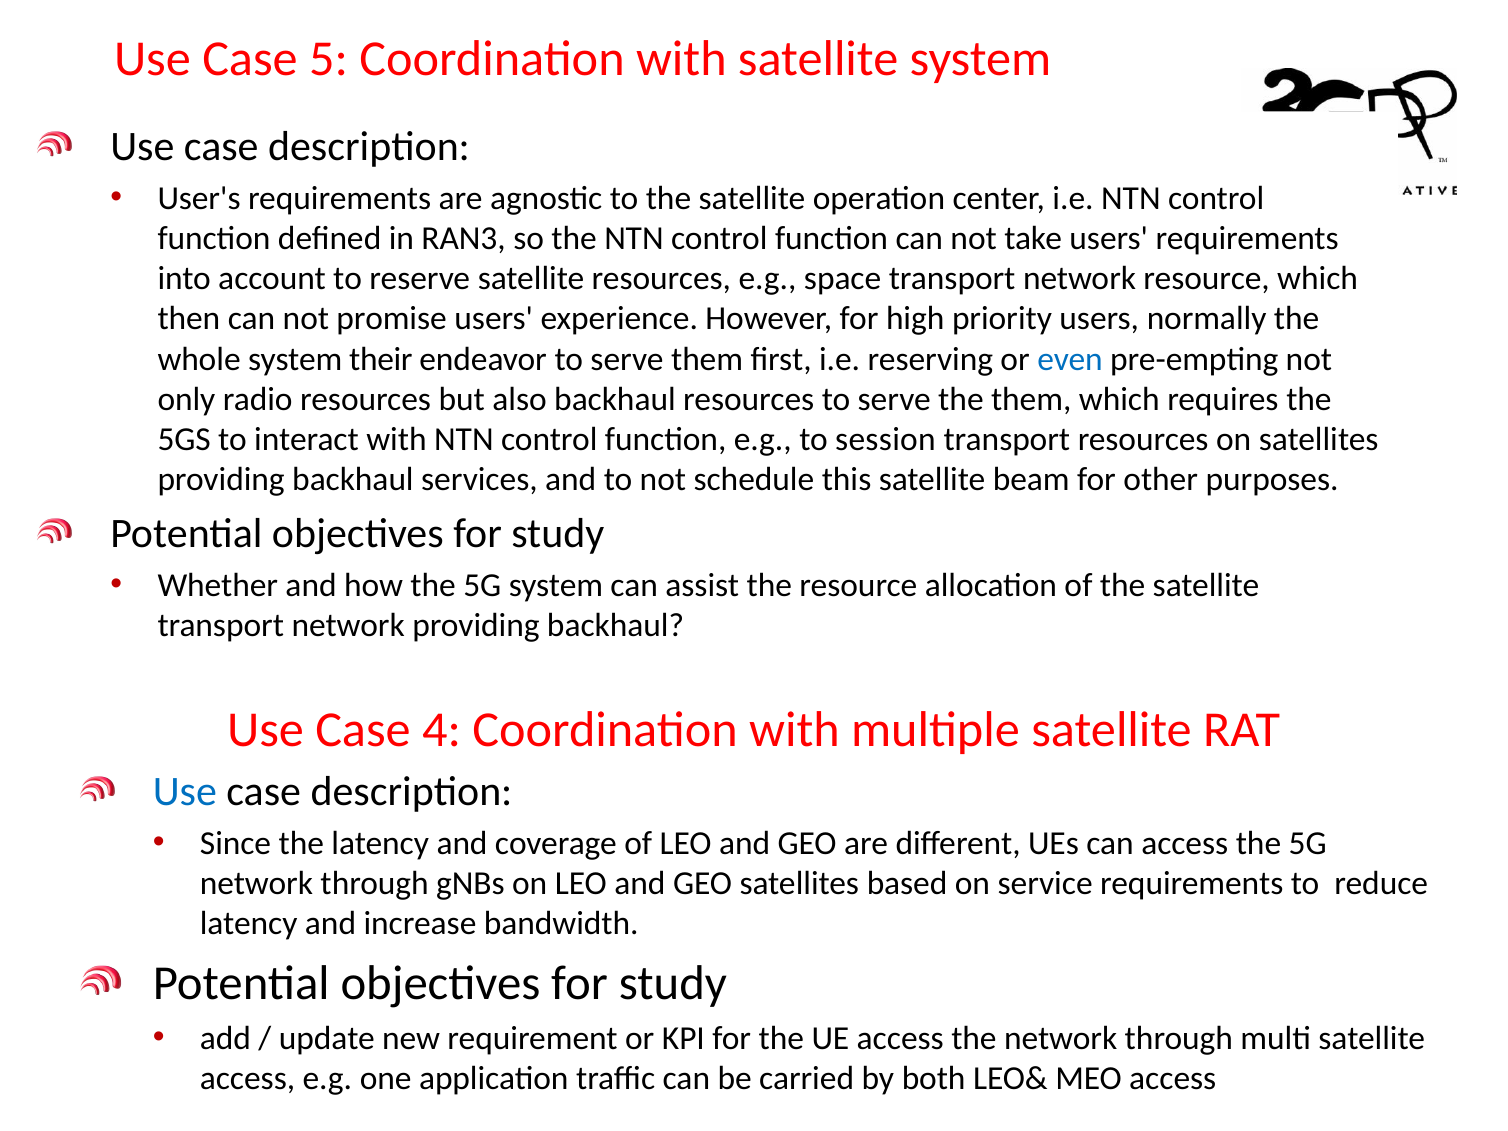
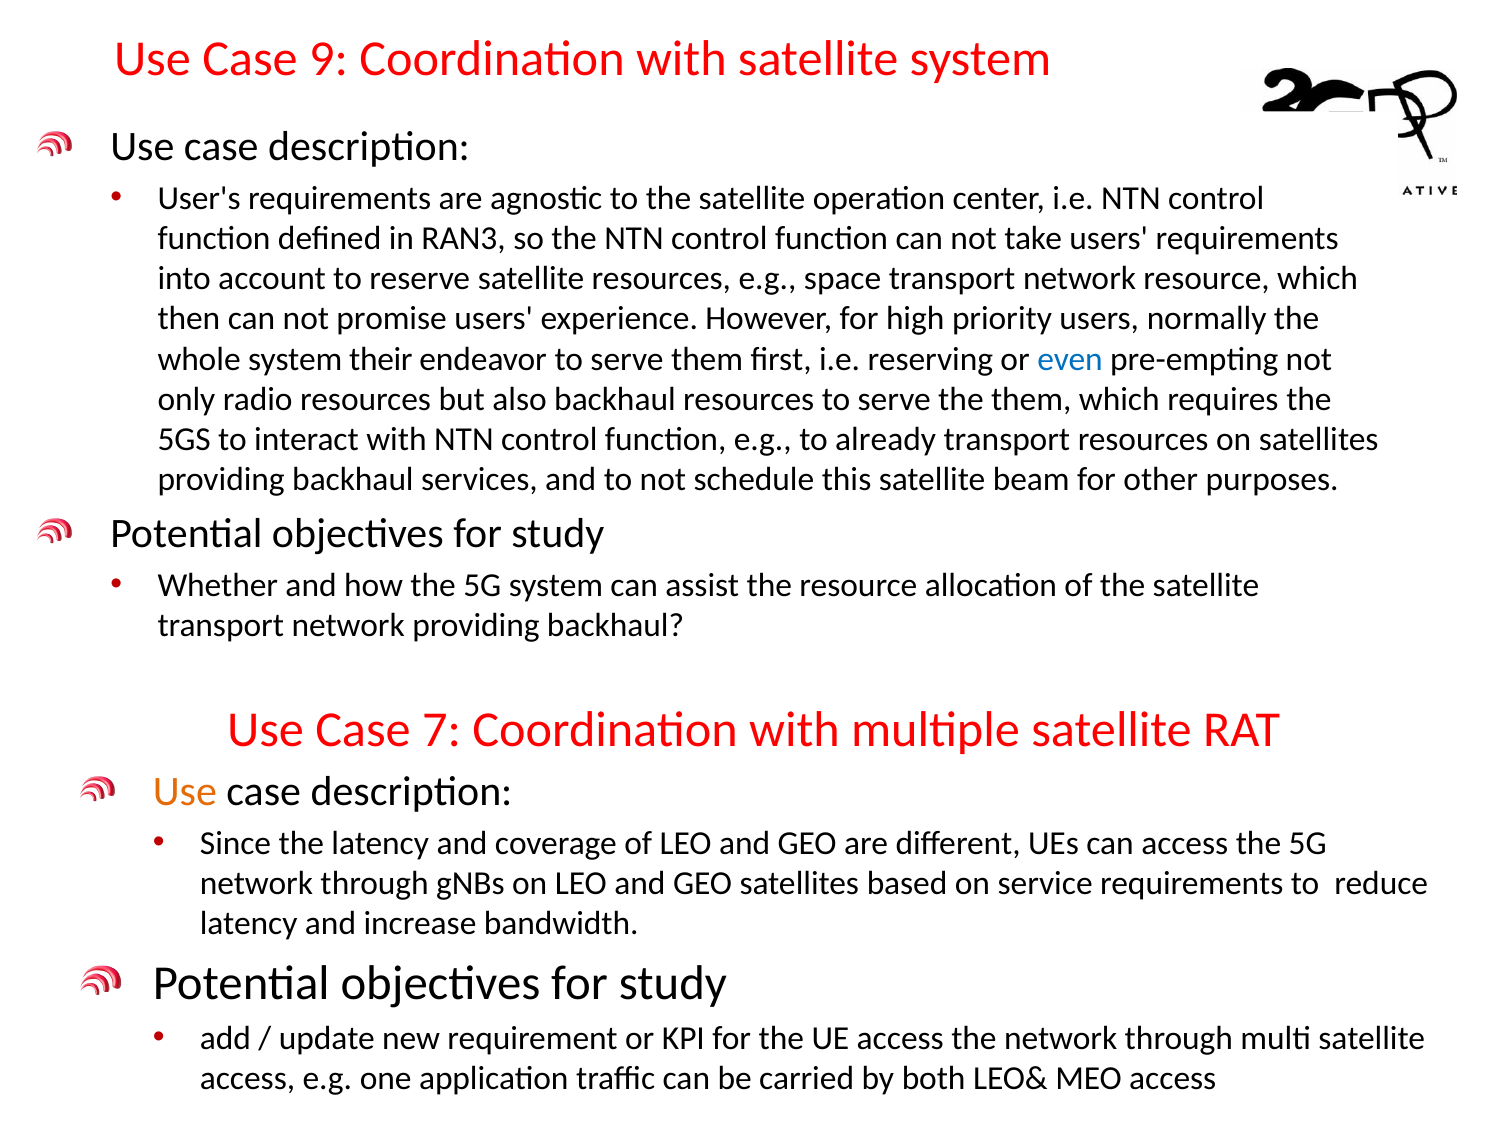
5: 5 -> 9 (329, 59)
session: session -> already (886, 439)
4: 4 -> 7 (442, 730)
Use colour: blue -> orange (185, 792)
